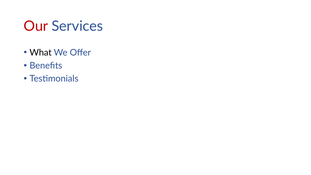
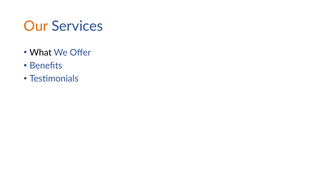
Our colour: red -> orange (36, 26)
